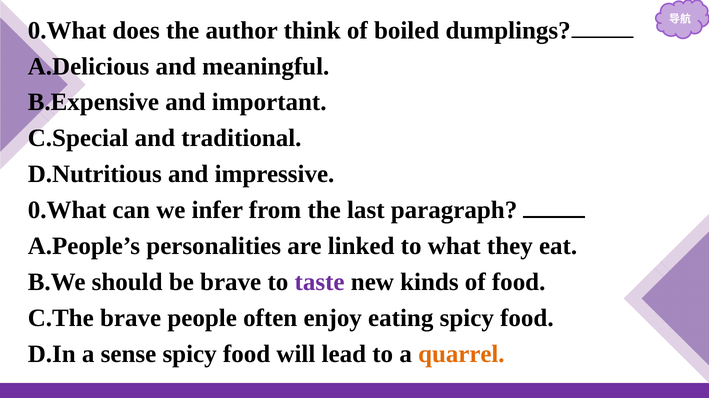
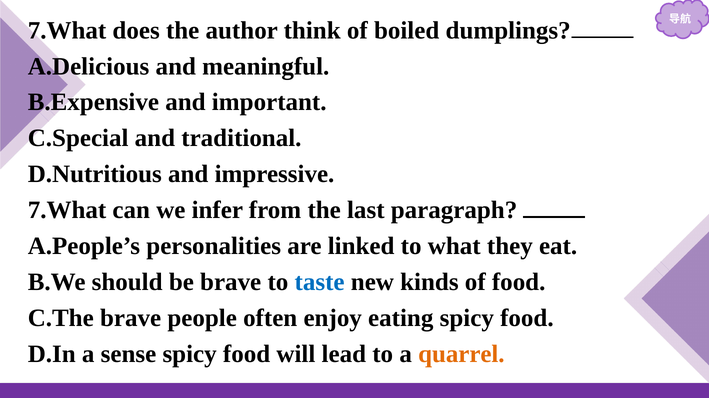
0.What: 0.What -> 7.What (67, 30)
0.What: 0.What -> 7.What (67, 210)
taste colour: purple -> blue (320, 283)
